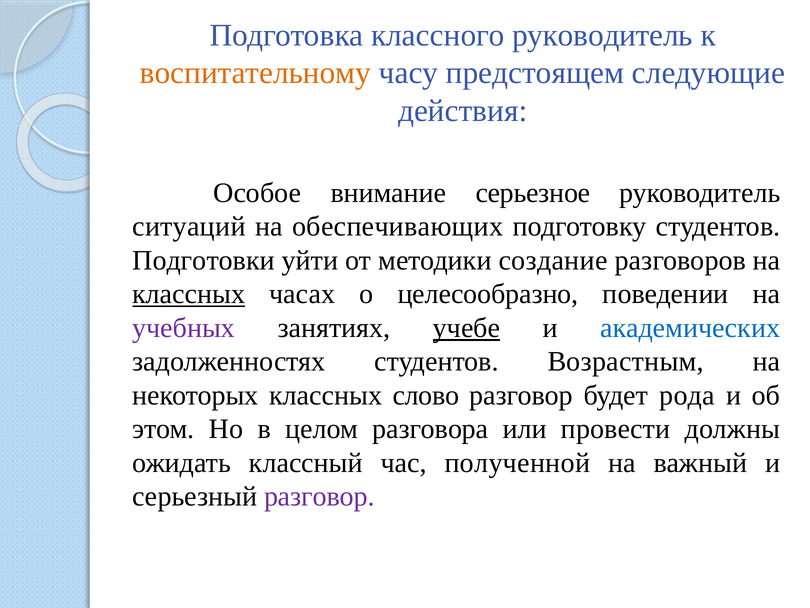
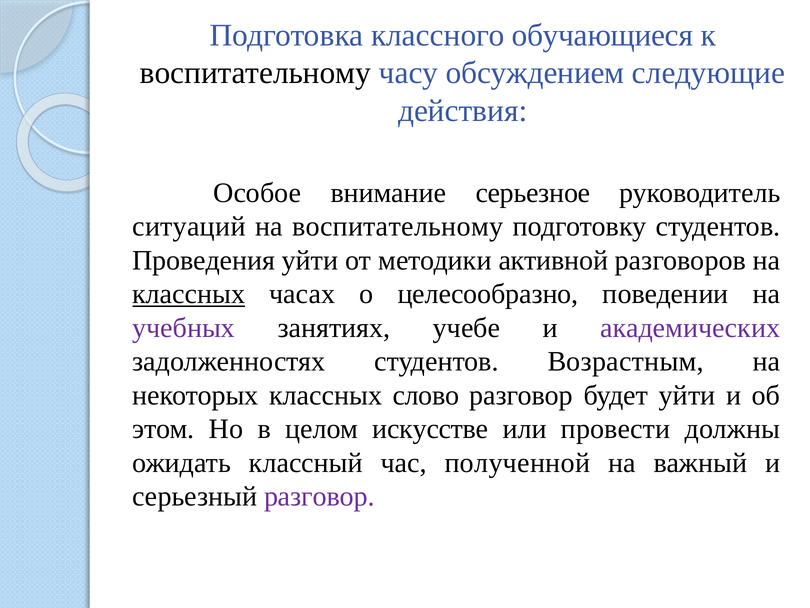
классного руководитель: руководитель -> обучающиеся (602, 35)
воспитательному colour: orange -> black (255, 73)
предстоящем: предстоящем -> обсуждением (535, 73)
на обеспечивающих: обеспечивающих -> воспитательному (398, 226)
Подготовки: Подготовки -> Проведения (204, 260)
создание: создание -> активной (553, 260)
учебе underline: present -> none (467, 328)
академических colour: blue -> purple (690, 328)
будет рода: рода -> уйти (687, 395)
разговора: разговора -> искусстве (430, 429)
